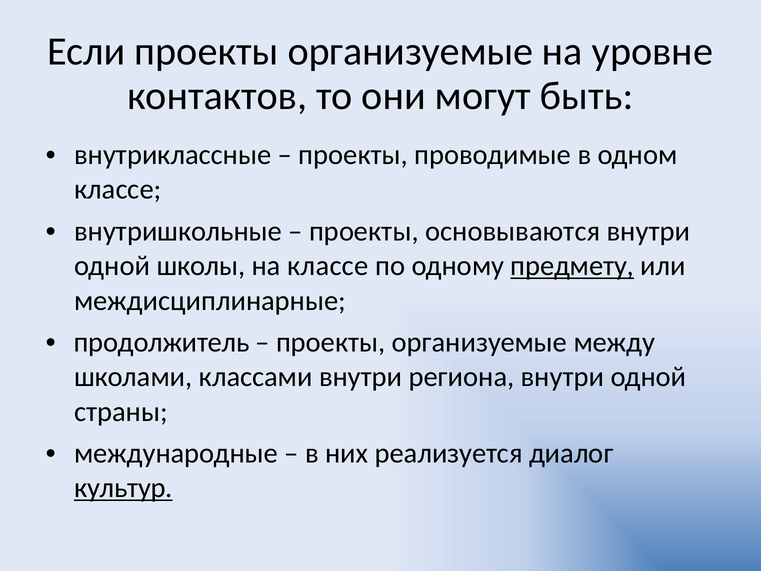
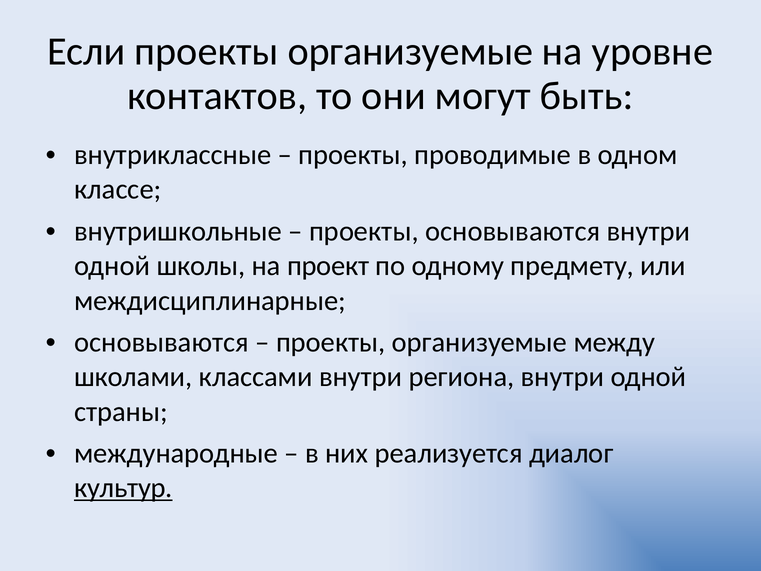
на классе: классе -> проект (328, 266)
предмету underline: present -> none (572, 266)
продолжитель: продолжитель -> основываются (162, 342)
